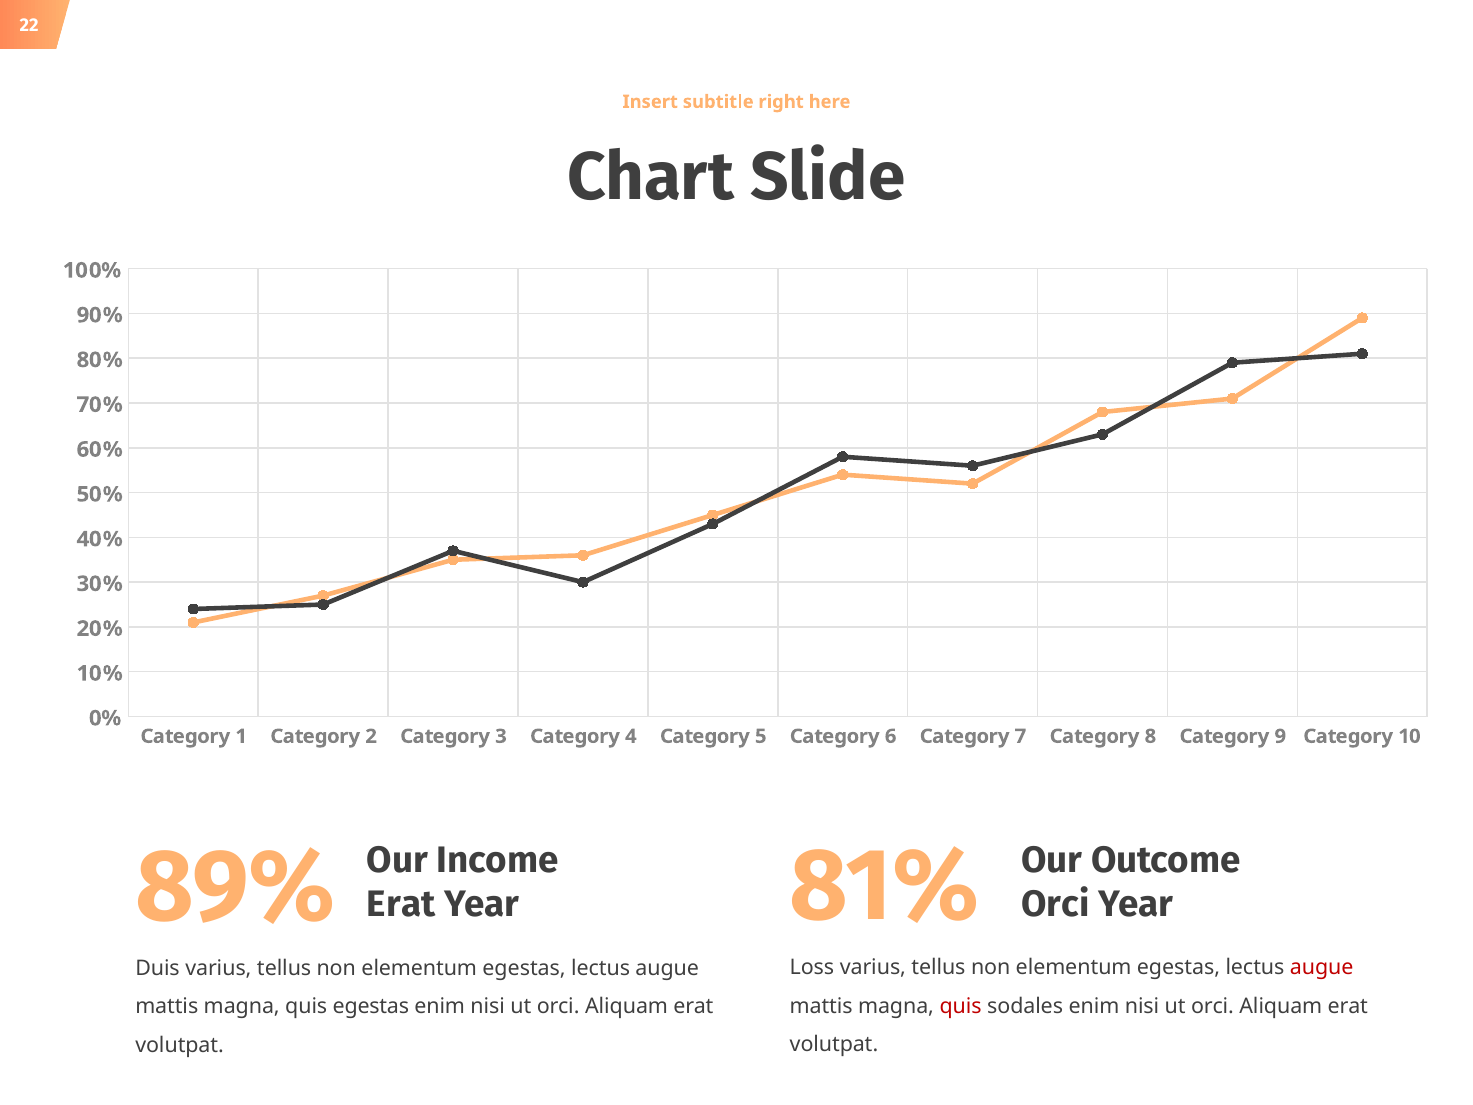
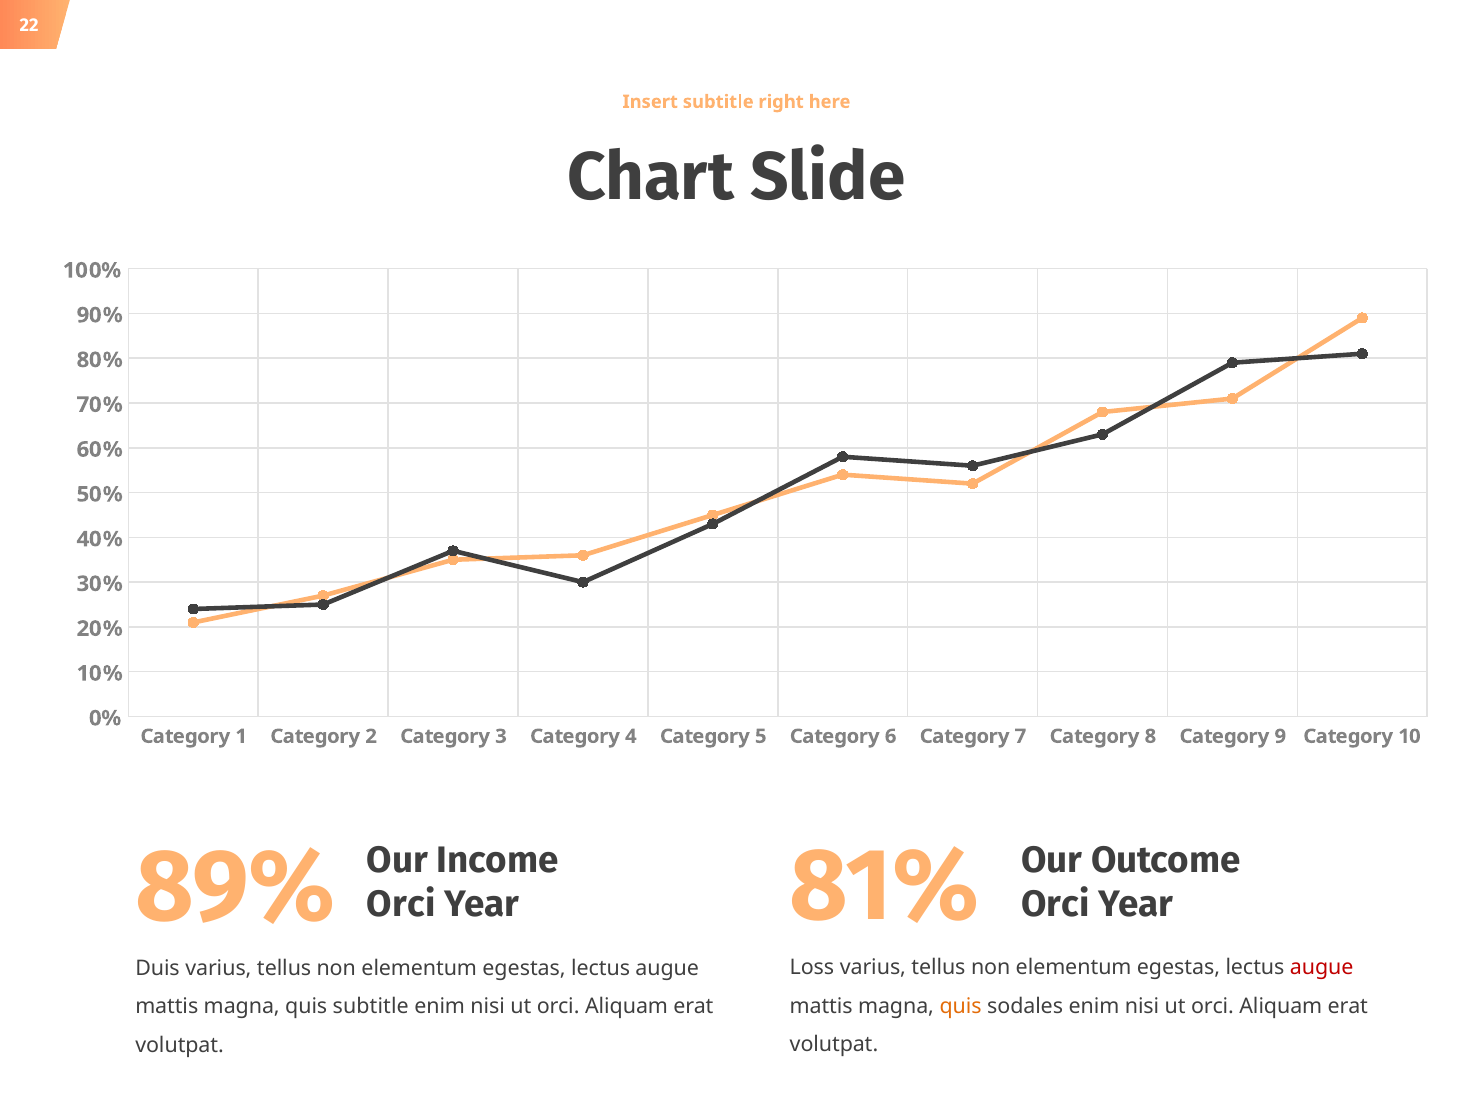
Erat: Erat -> Orci (401, 904)
quis colour: red -> orange (961, 1006)
quis egestas: egestas -> subtitle (371, 1007)
